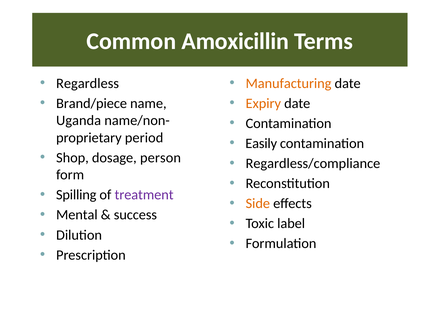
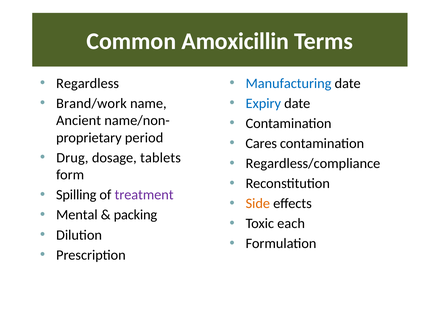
Manufacturing colour: orange -> blue (289, 83)
Brand/piece: Brand/piece -> Brand/work (91, 103)
Expiry colour: orange -> blue (263, 103)
Uganda: Uganda -> Ancient (79, 120)
Easily: Easily -> Cares (261, 143)
Shop: Shop -> Drug (72, 158)
person: person -> tablets (161, 158)
success: success -> packing (135, 215)
label: label -> each (291, 223)
